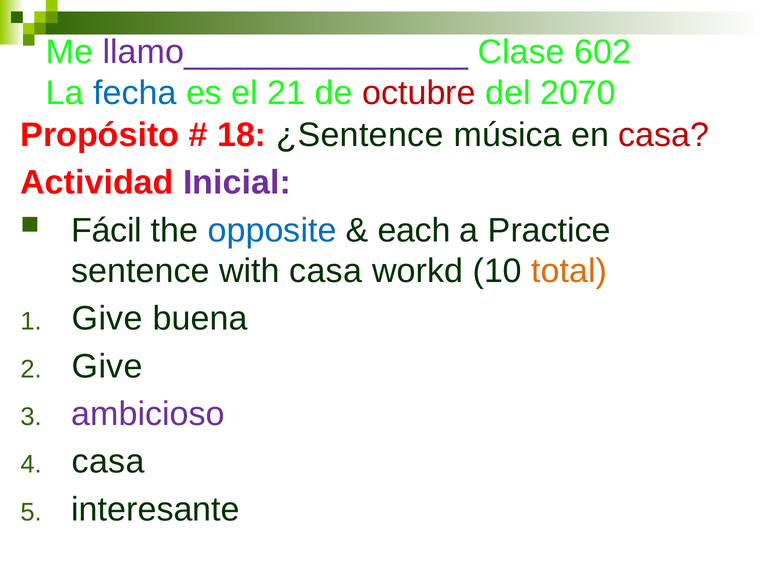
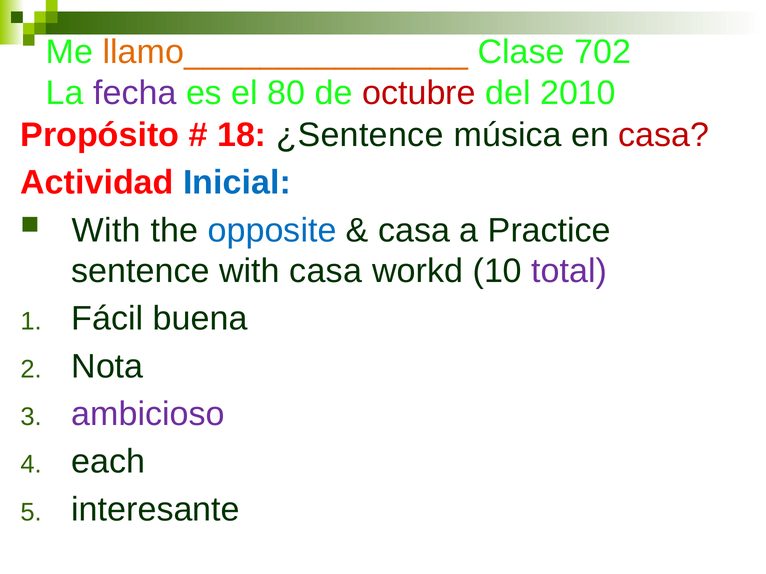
llamo_______________ colour: purple -> orange (286, 52)
602: 602 -> 702 (603, 52)
fecha colour: blue -> purple (135, 93)
21: 21 -> 80 (286, 93)
2070: 2070 -> 2010 (578, 93)
Inicial colour: purple -> blue (237, 183)
Fácil: Fácil -> With (106, 231)
each: each -> casa (414, 231)
total colour: orange -> purple (569, 271)
Give: Give -> Fácil (107, 319)
Give: Give -> Nota (107, 367)
casa: casa -> each (108, 462)
